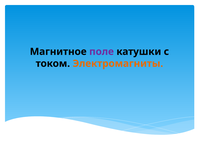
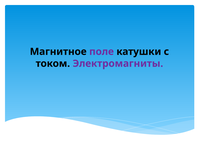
Электромагниты colour: orange -> purple (118, 64)
